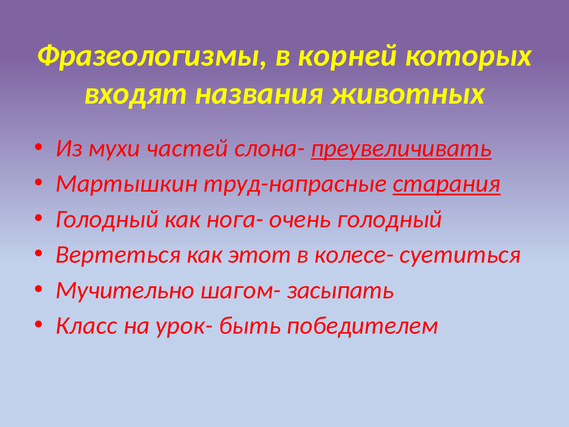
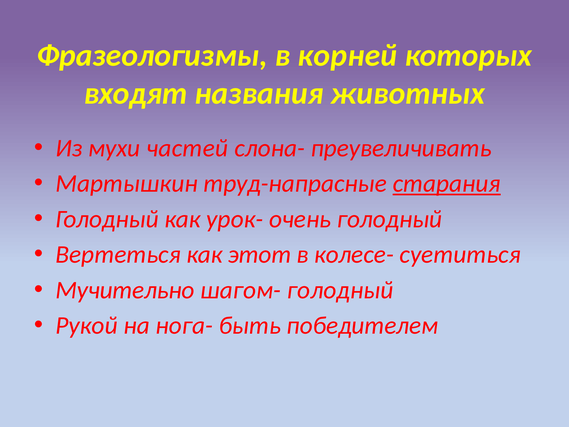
преувеличивать underline: present -> none (401, 148)
нога-: нога- -> урок- (235, 219)
шагом- засыпать: засыпать -> голодный (340, 290)
Класс: Класс -> Рукой (87, 325)
урок-: урок- -> нога- (184, 325)
